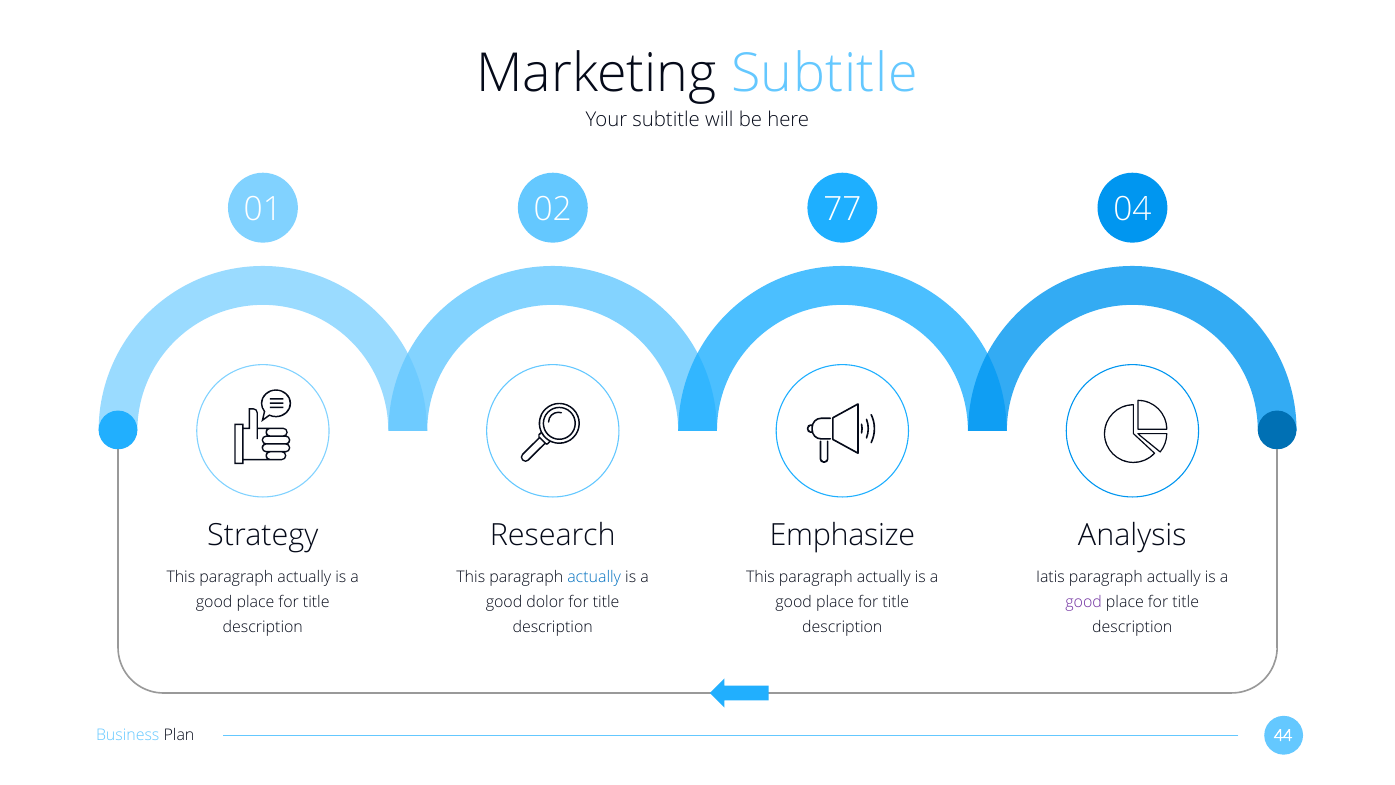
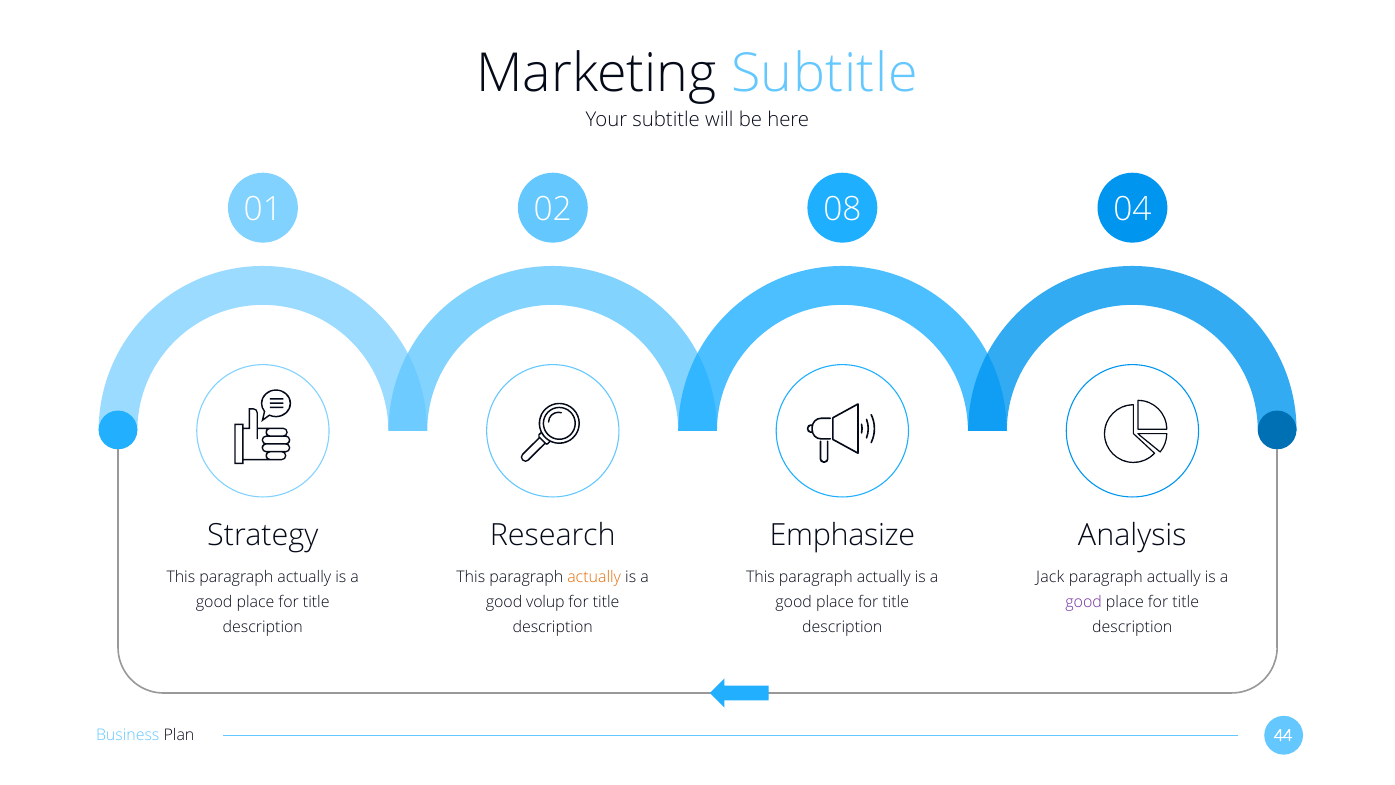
77: 77 -> 08 (842, 209)
actually colour: blue -> orange (594, 577)
Iatis: Iatis -> Jack (1050, 577)
dolor: dolor -> volup (545, 602)
